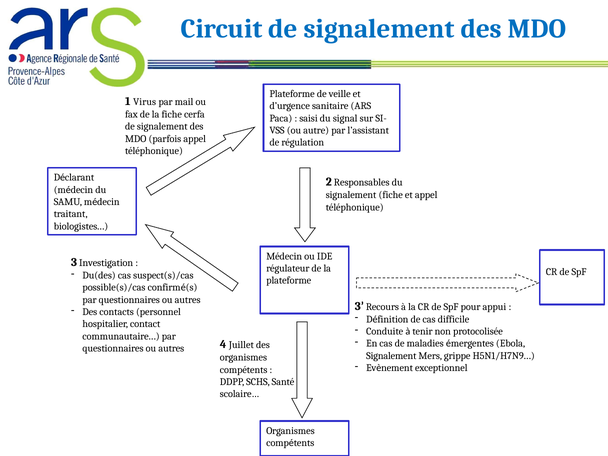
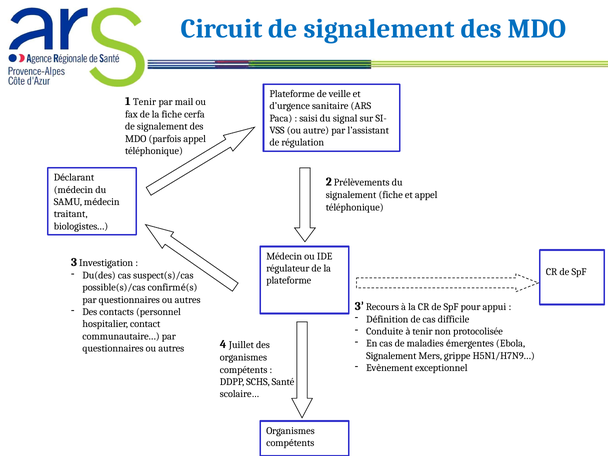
1 Virus: Virus -> Tenir (145, 102)
Responsables: Responsables -> Prélèvements (362, 183)
